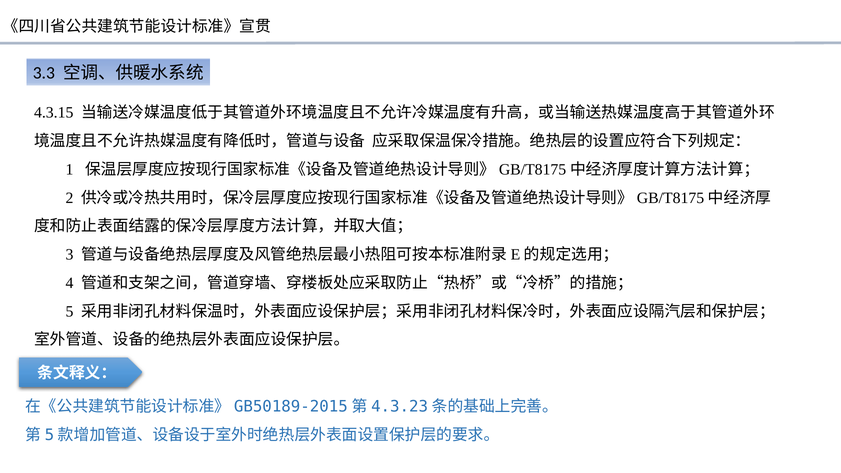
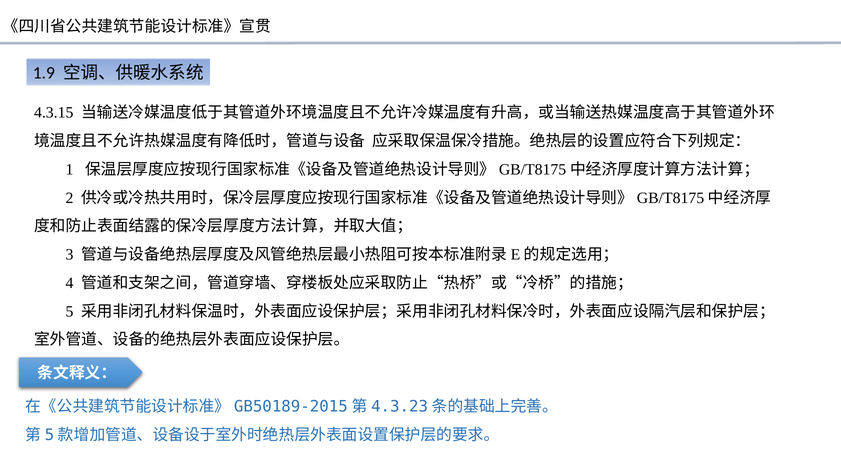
3.3: 3.3 -> 1.9 (44, 73)
